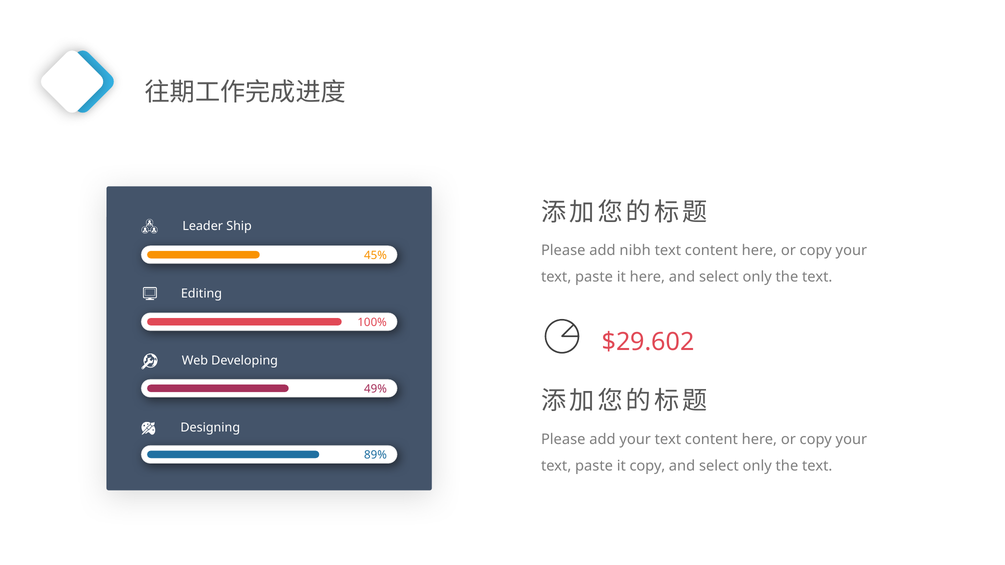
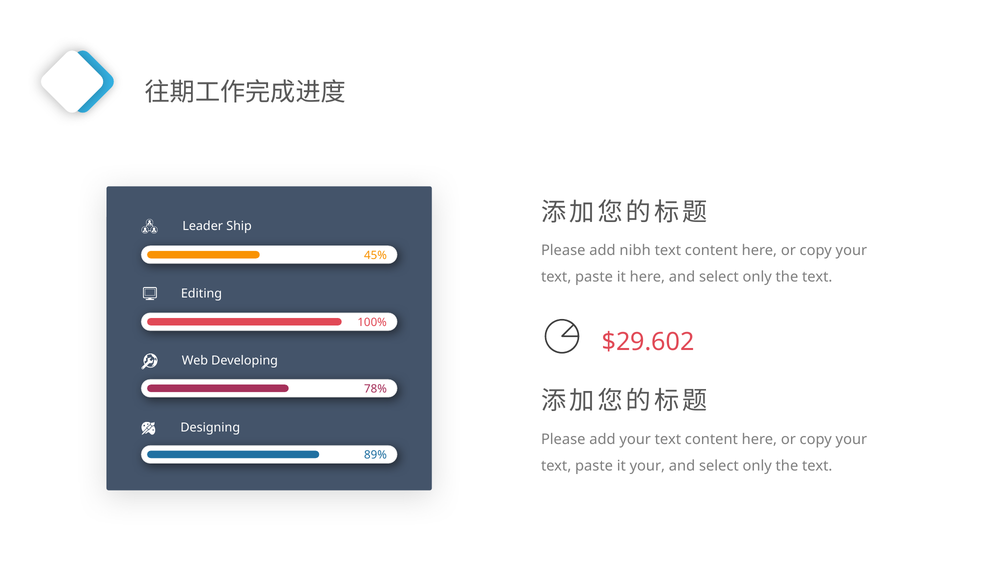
49%: 49% -> 78% (375, 389)
it copy: copy -> your (647, 466)
